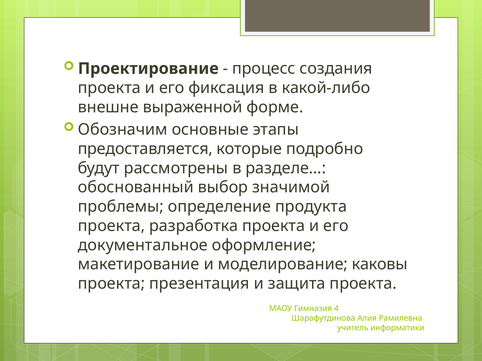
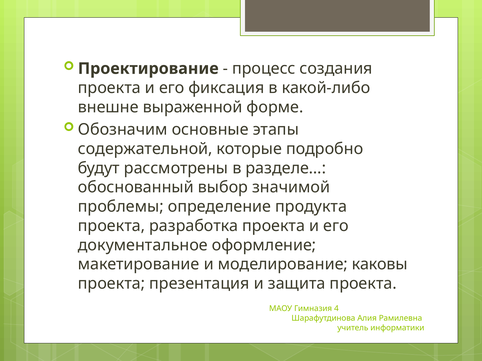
предоставляется: предоставляется -> содержательной (145, 149)
